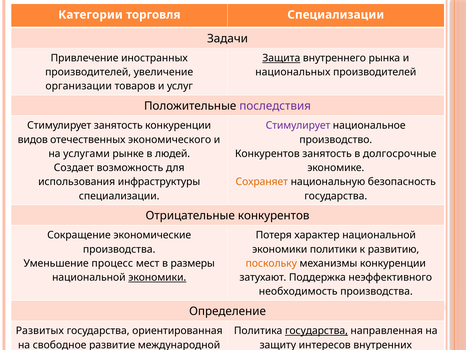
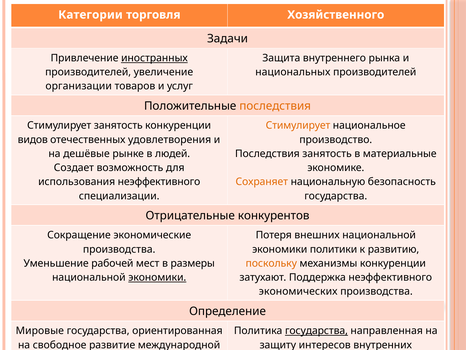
торговля Специализации: Специализации -> Хозяйственного (336, 15)
иностранных underline: none -> present (154, 58)
Защита underline: present -> none (281, 58)
последствия colour: purple -> orange (275, 106)
Стимулирует colour: purple -> orange (298, 125)
экономического: экономического -> удовлетворения (170, 139)
услугами: услугами -> дешёвые (86, 153)
Конкурентов: Конкурентов -> Последствия (267, 153)
долгосрочные: долгосрочные -> материальные (400, 153)
использования инфраструктуры: инфраструктуры -> неэффективного (159, 182)
характер: характер -> внешних (317, 235)
процесс: процесс -> рабочей (112, 263)
необходимость: необходимость -> экономических (298, 291)
Развитых: Развитых -> Мировые (40, 330)
